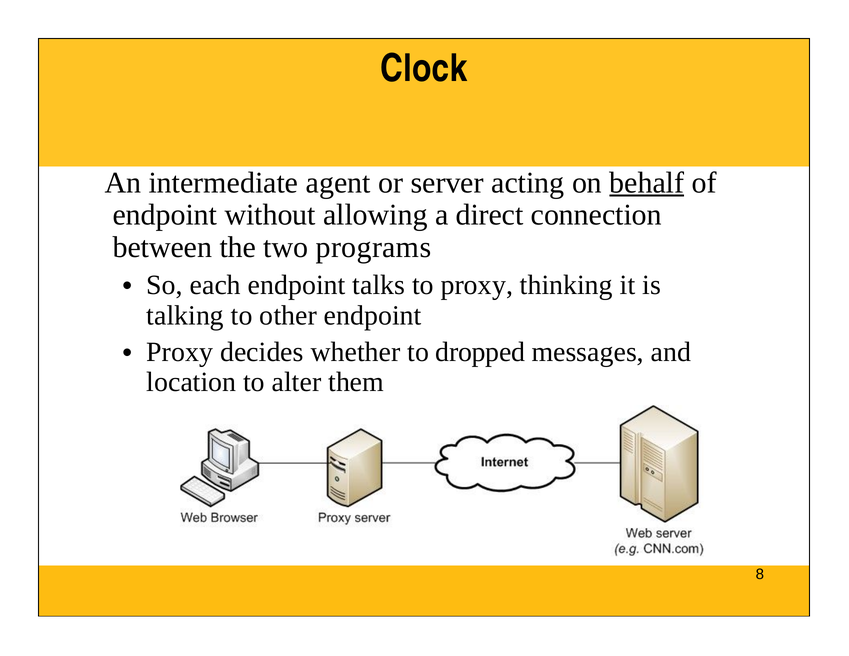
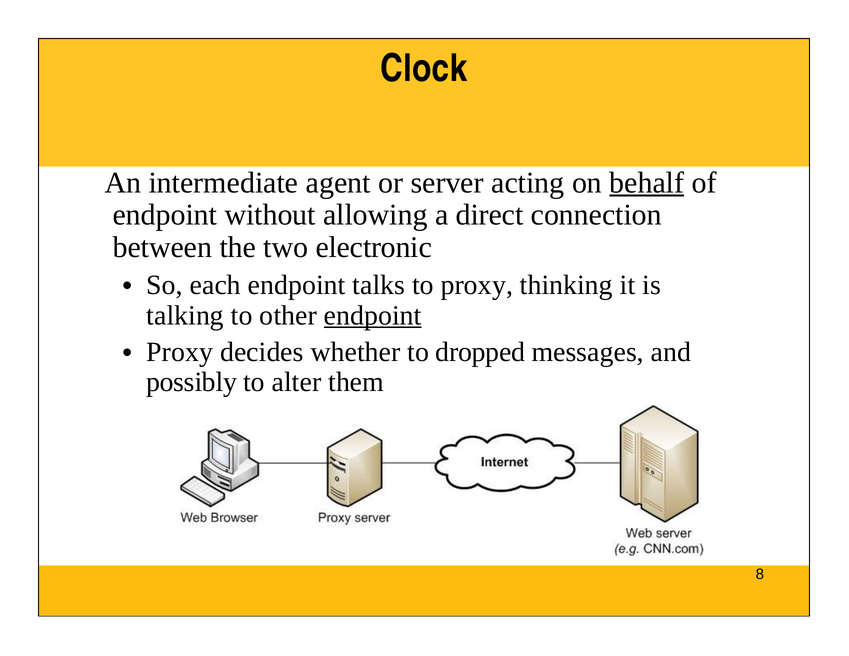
programs: programs -> electronic (374, 247)
endpoint underline: none -> present (373, 315)
location: location -> possibly (192, 382)
